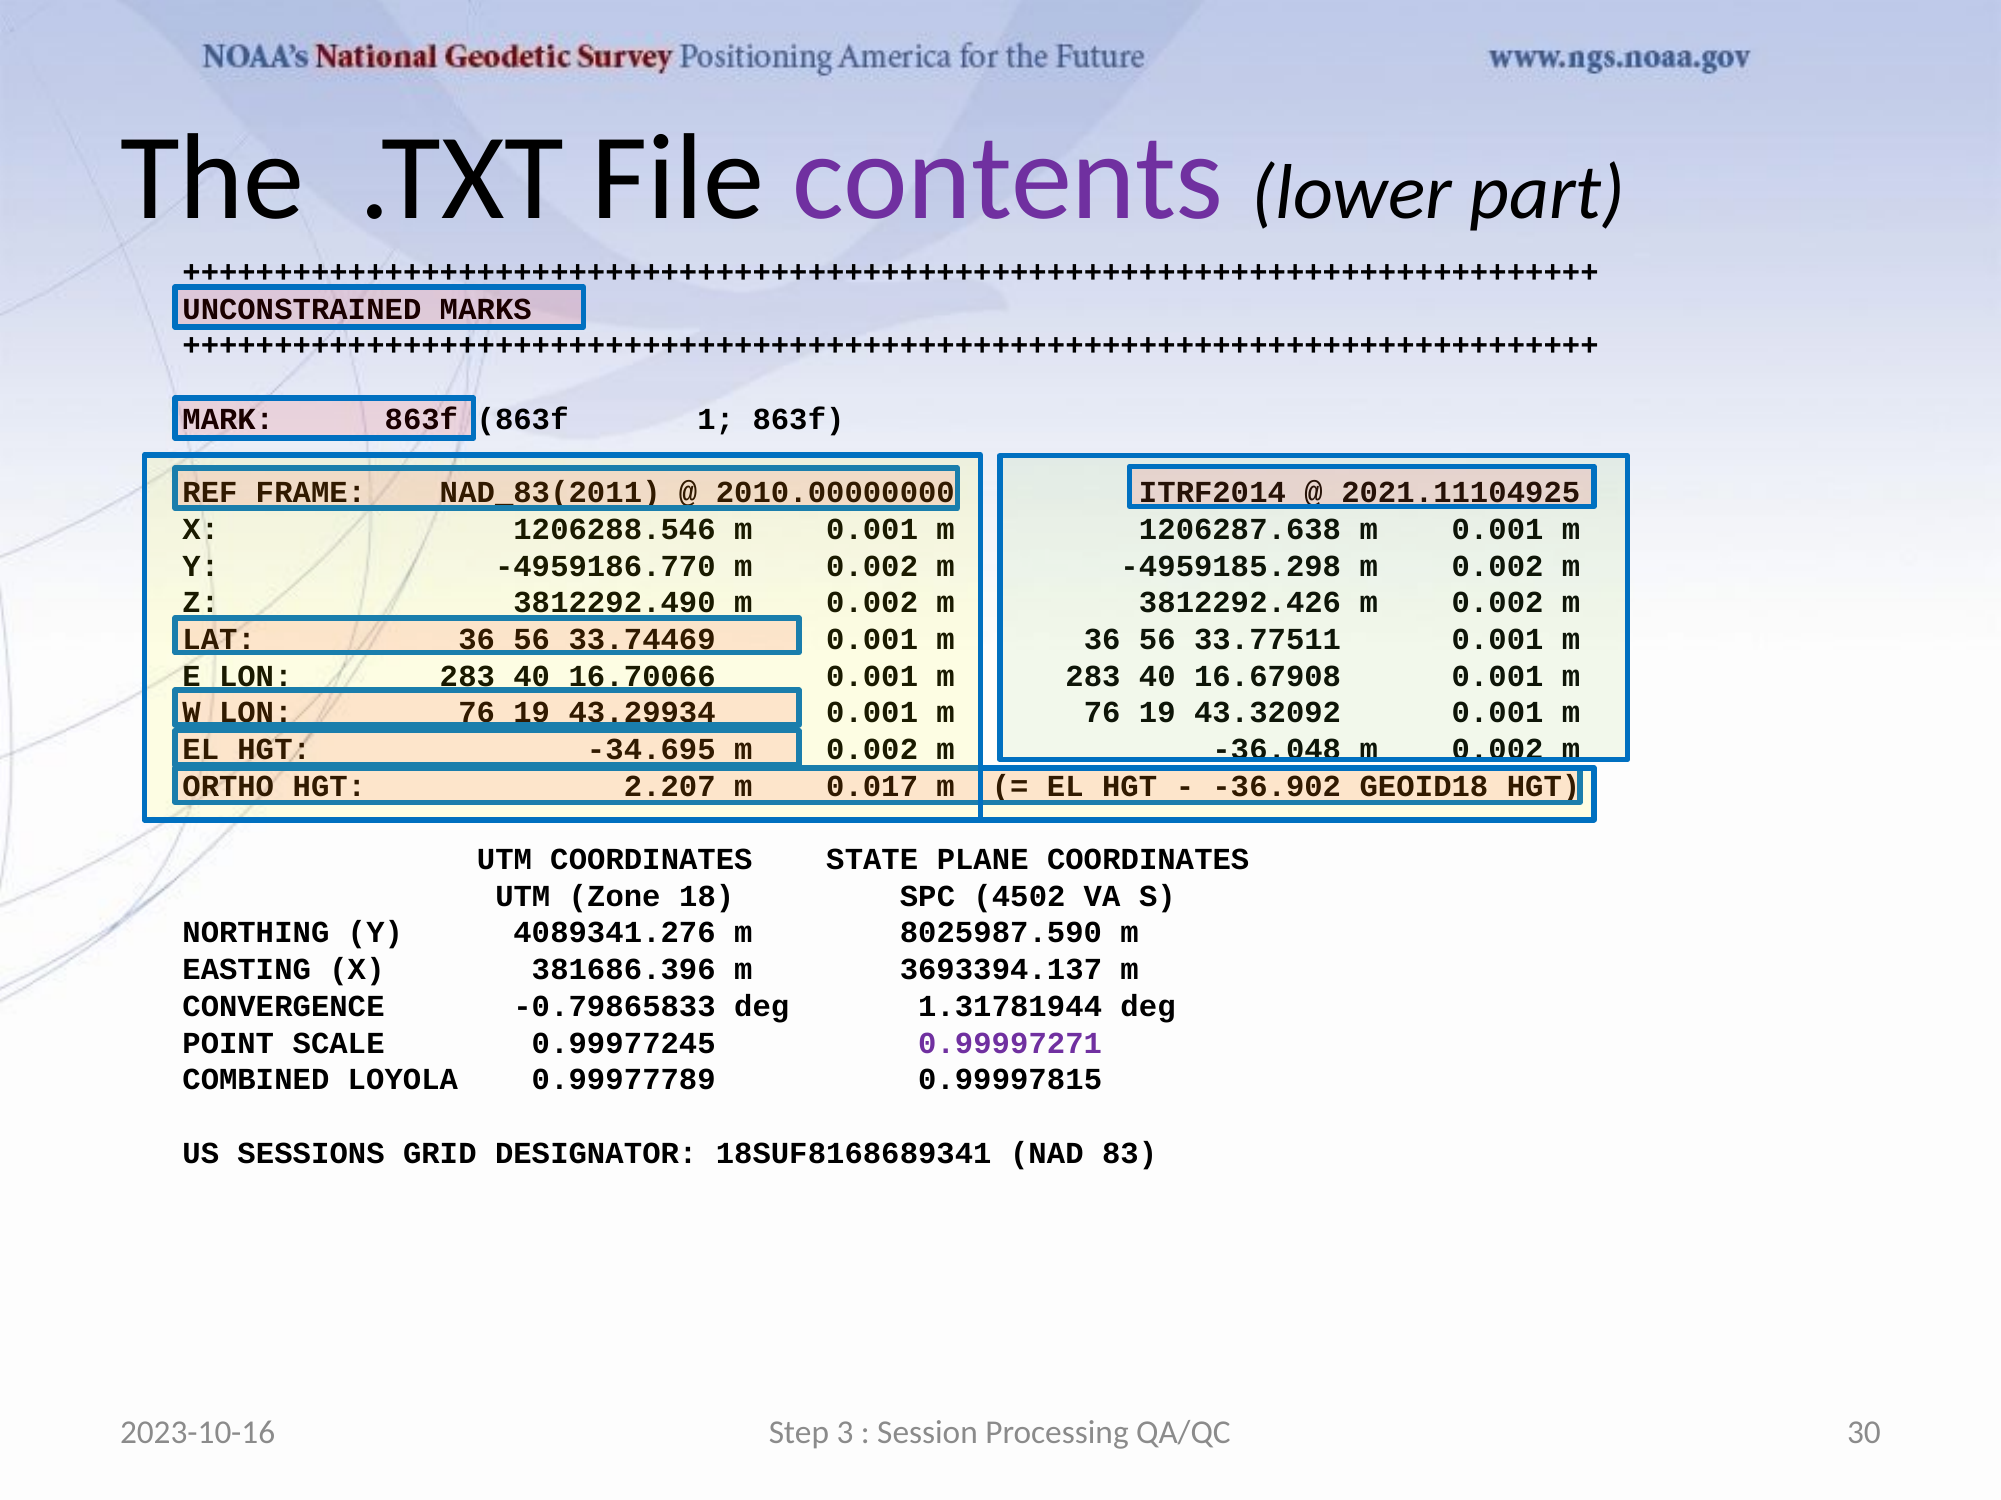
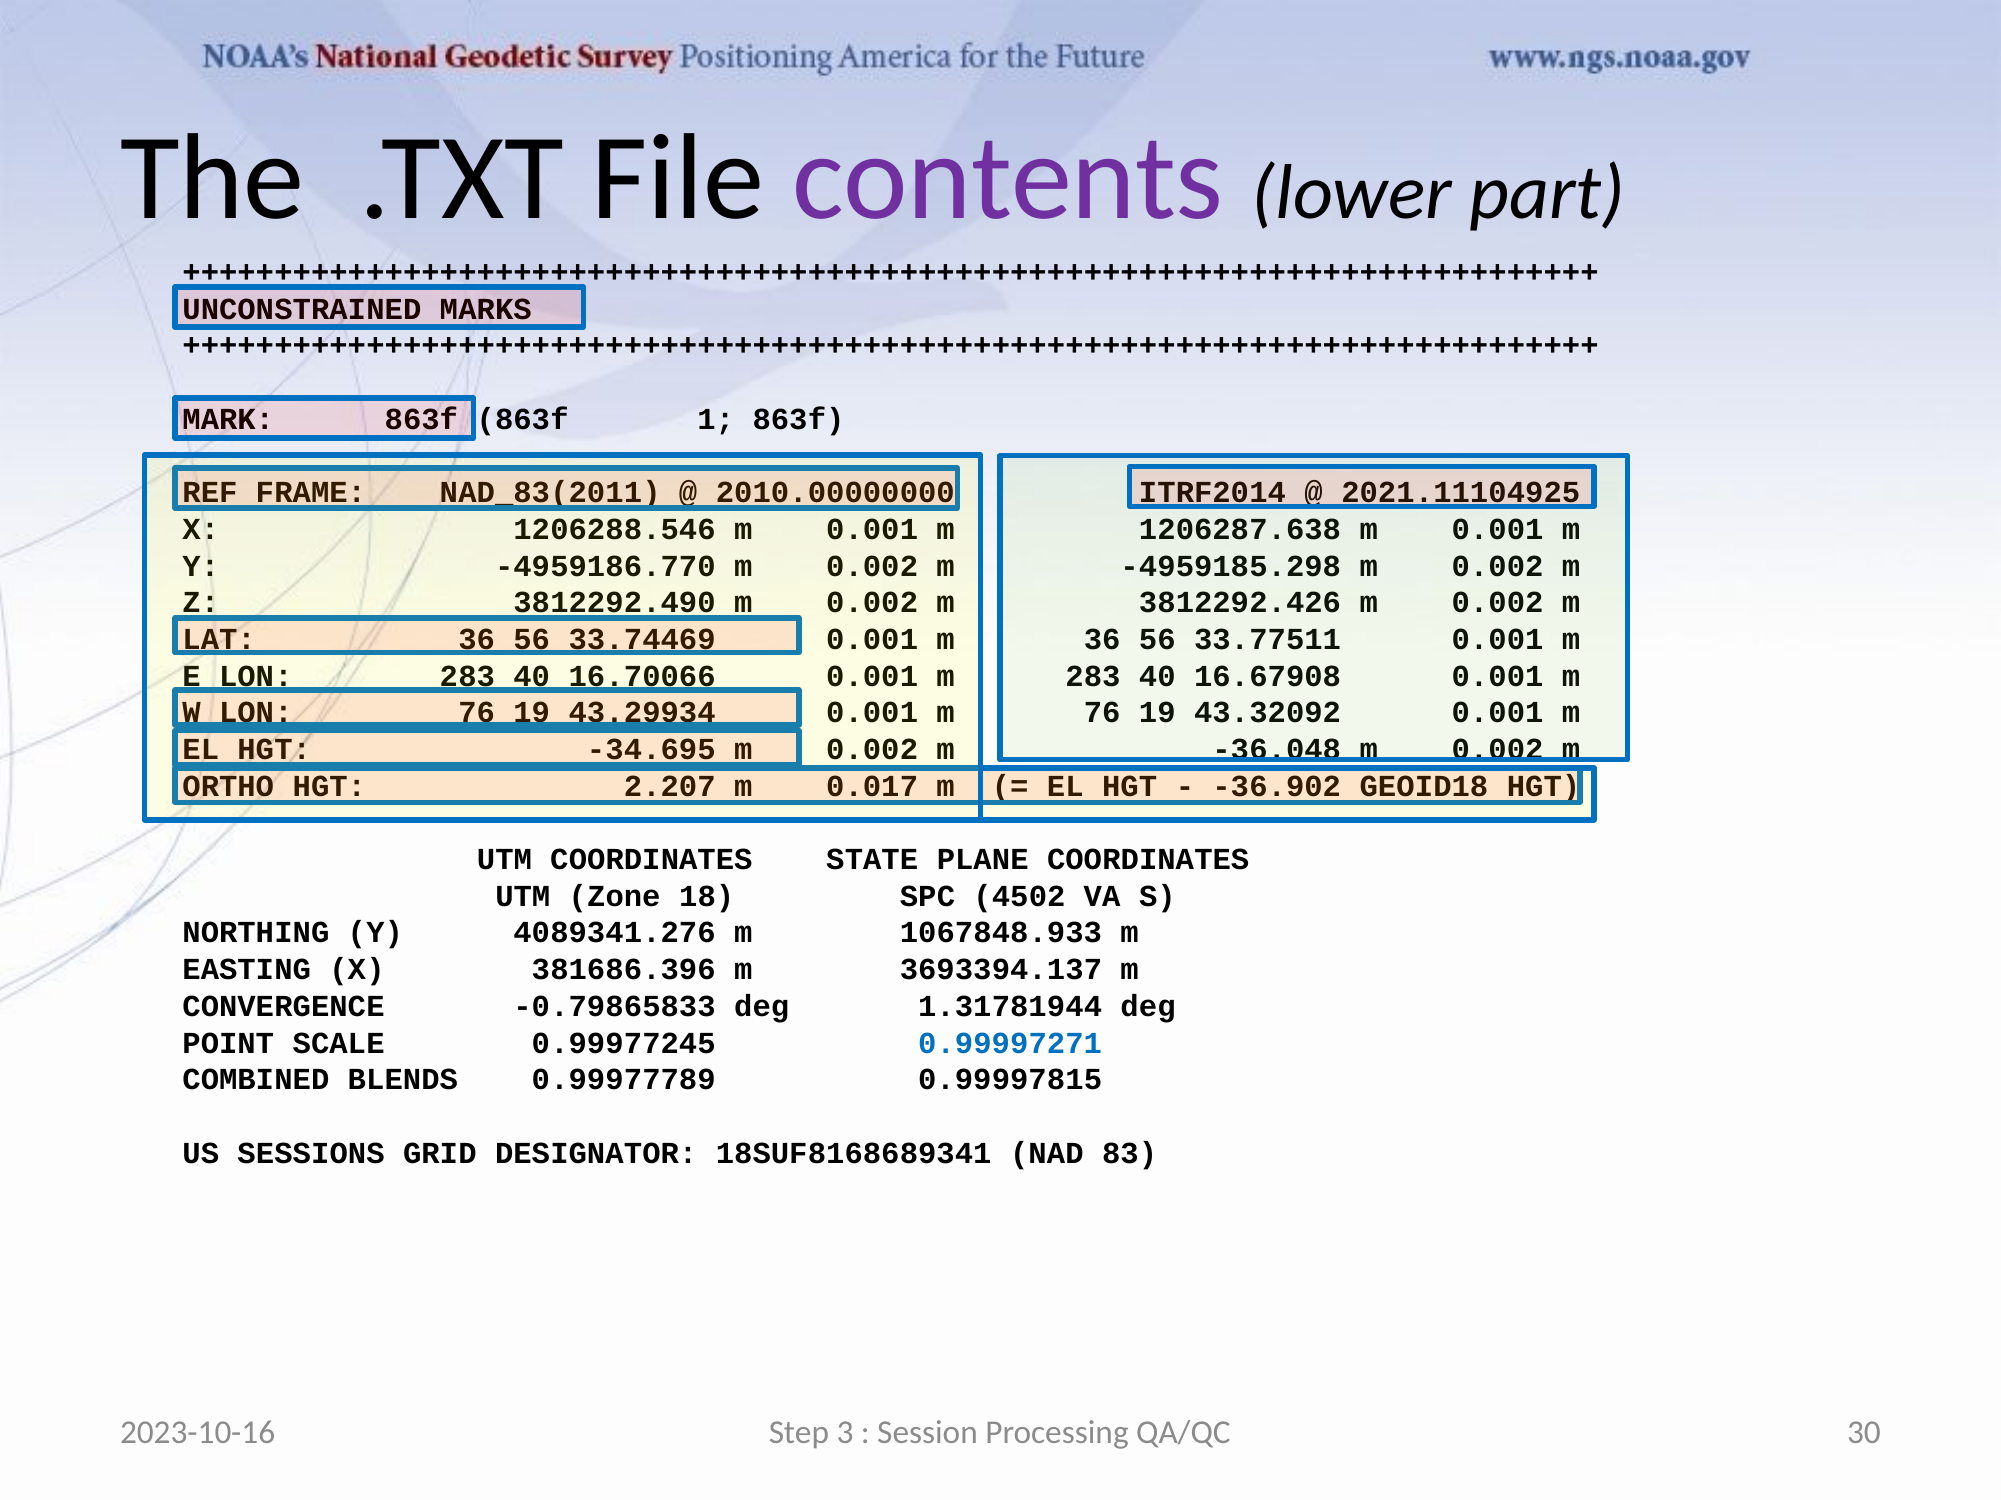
8025987.590: 8025987.590 -> 1067848.933 (1001, 933)
0.99997271 colour: purple -> blue (1010, 1044)
LOYOLA: LOYOLA -> BLENDS (403, 1080)
